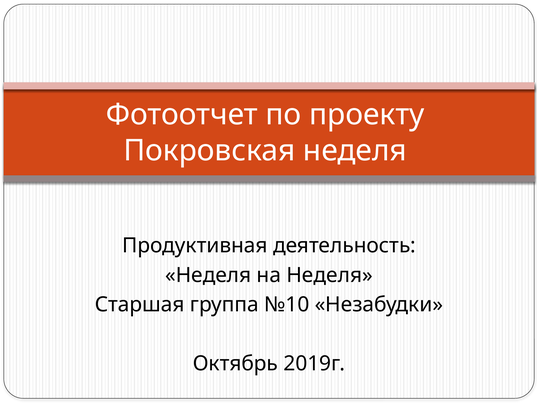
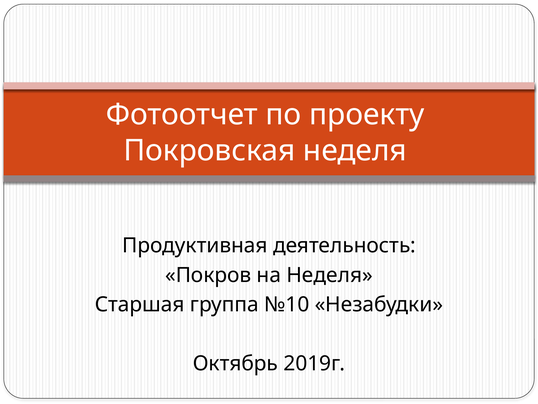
Неделя: Неделя -> Покров (208, 275)
